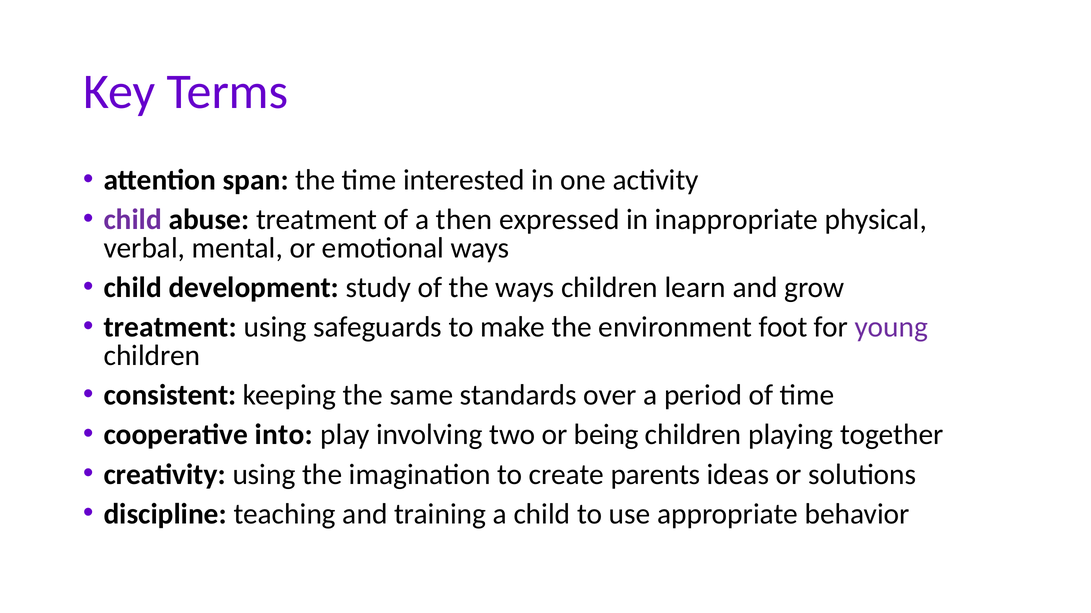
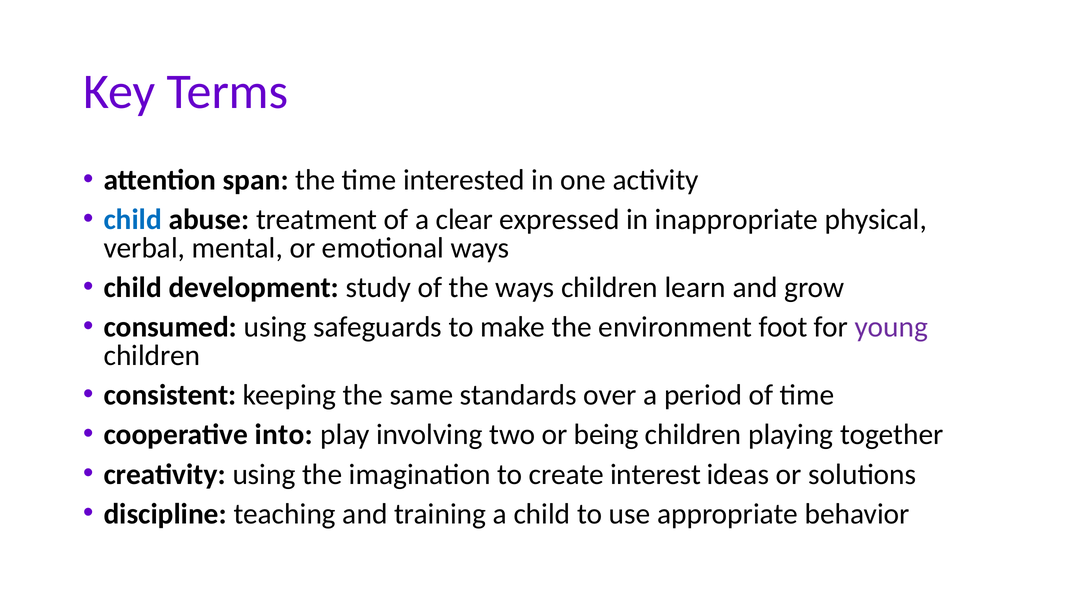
child colour: purple -> blue (133, 220)
then: then -> clear (464, 220)
treatment: treatment -> consumed (170, 328)
parents: parents -> interest (655, 475)
